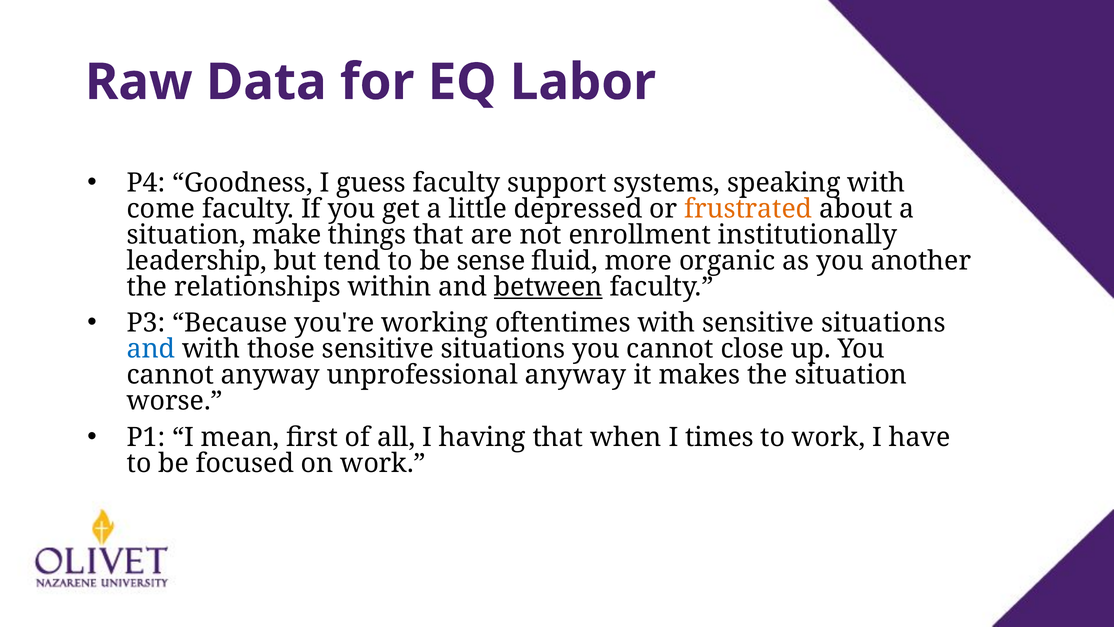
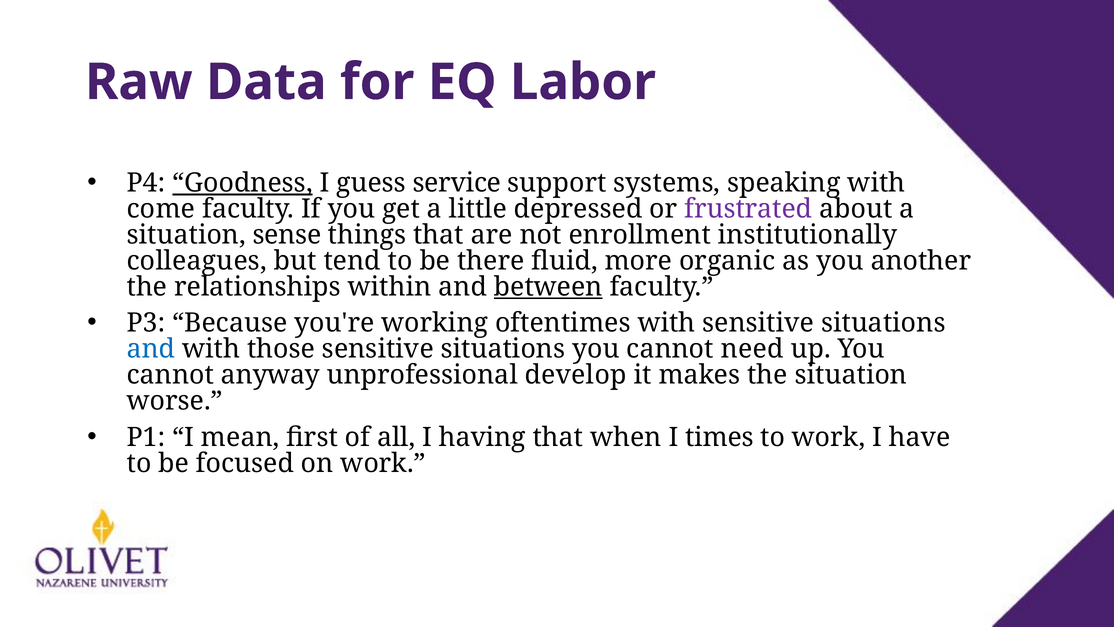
Goodness underline: none -> present (242, 183)
guess faculty: faculty -> service (457, 183)
frustrated colour: orange -> purple (748, 209)
make: make -> sense (287, 235)
leadership: leadership -> colleagues (197, 261)
sense: sense -> there (491, 261)
close: close -> need (752, 349)
unprofessional anyway: anyway -> develop (576, 375)
